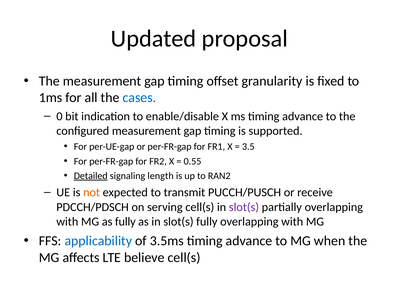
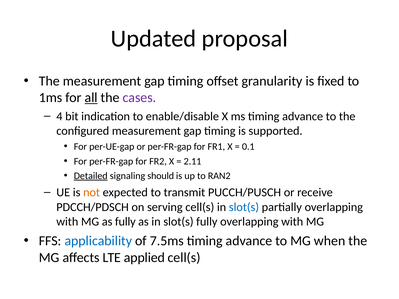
all underline: none -> present (91, 98)
cases colour: blue -> purple (139, 98)
0: 0 -> 4 (59, 116)
3.5: 3.5 -> 0.1 (248, 147)
0.55: 0.55 -> 2.11 (192, 161)
length: length -> should (161, 176)
slot(s colour: purple -> blue (244, 207)
3.5ms: 3.5ms -> 7.5ms (167, 241)
believe: believe -> applied (144, 258)
